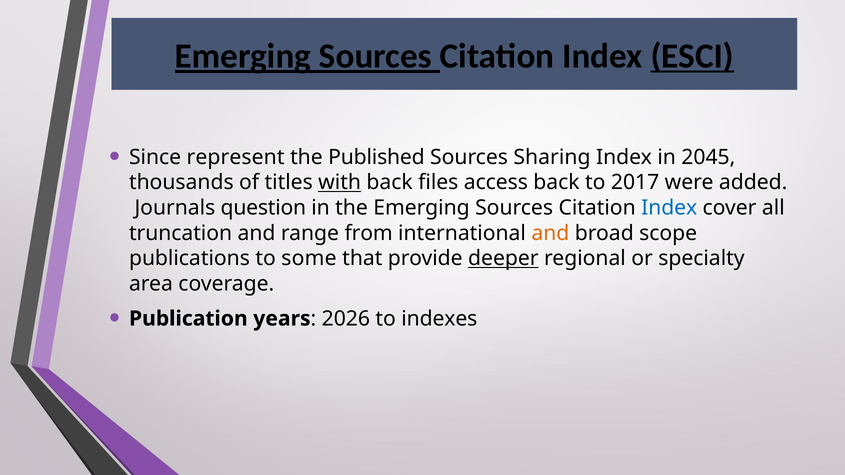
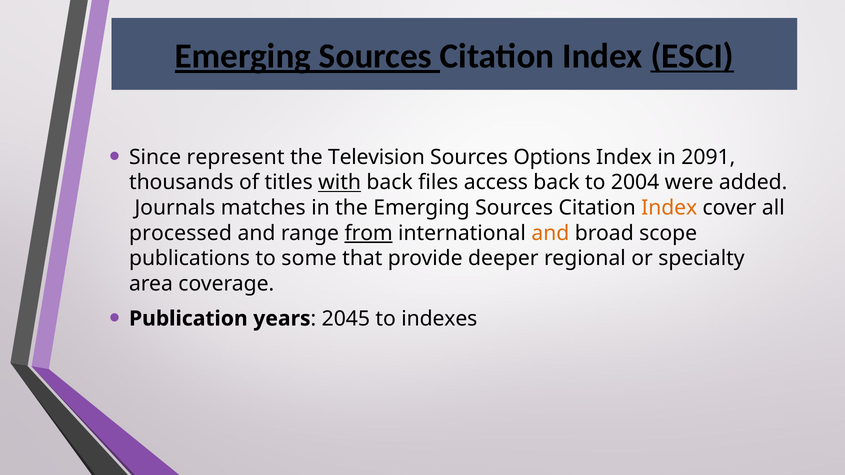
Published: Published -> Television (376, 157)
Sharing: Sharing -> Options (552, 157)
2045: 2045 -> 2091 (708, 157)
2017: 2017 -> 2004 (635, 183)
question: question -> matches (263, 208)
Index colour: blue -> orange (669, 208)
truncation: truncation -> processed (180, 233)
from underline: none -> present (369, 233)
deeper underline: present -> none (503, 259)
2026: 2026 -> 2045 (346, 319)
